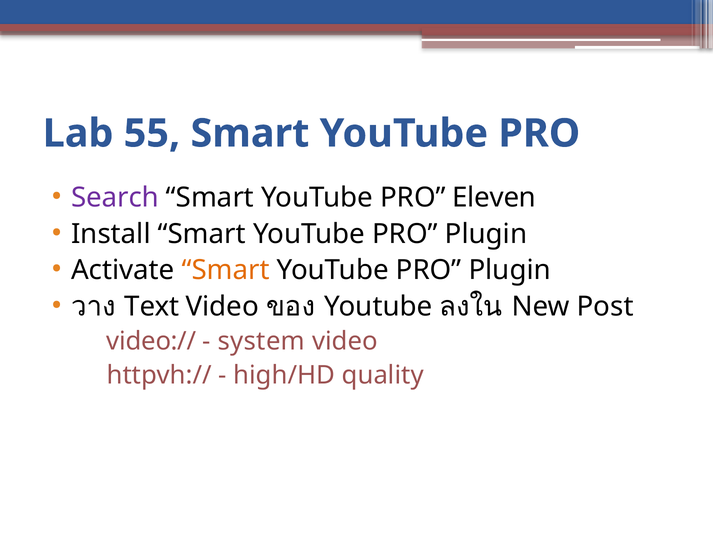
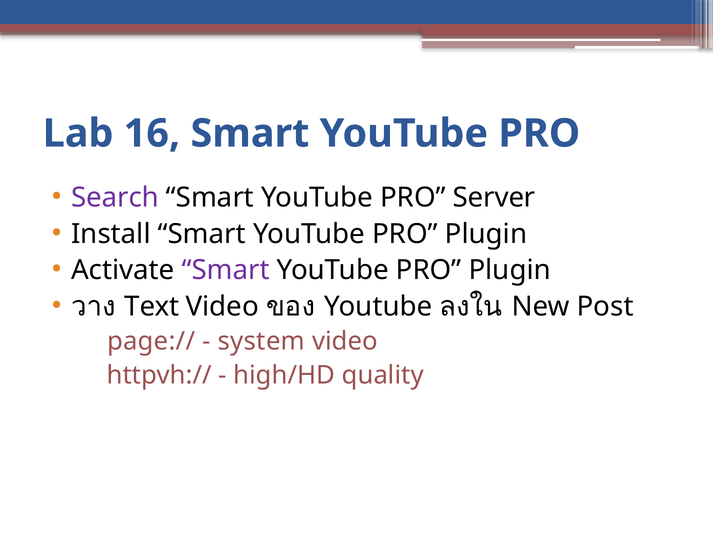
55: 55 -> 16 (152, 133)
Eleven: Eleven -> Server (494, 197)
Smart colour: orange -> purple (226, 270)
video://: video:// -> page:// (151, 341)
